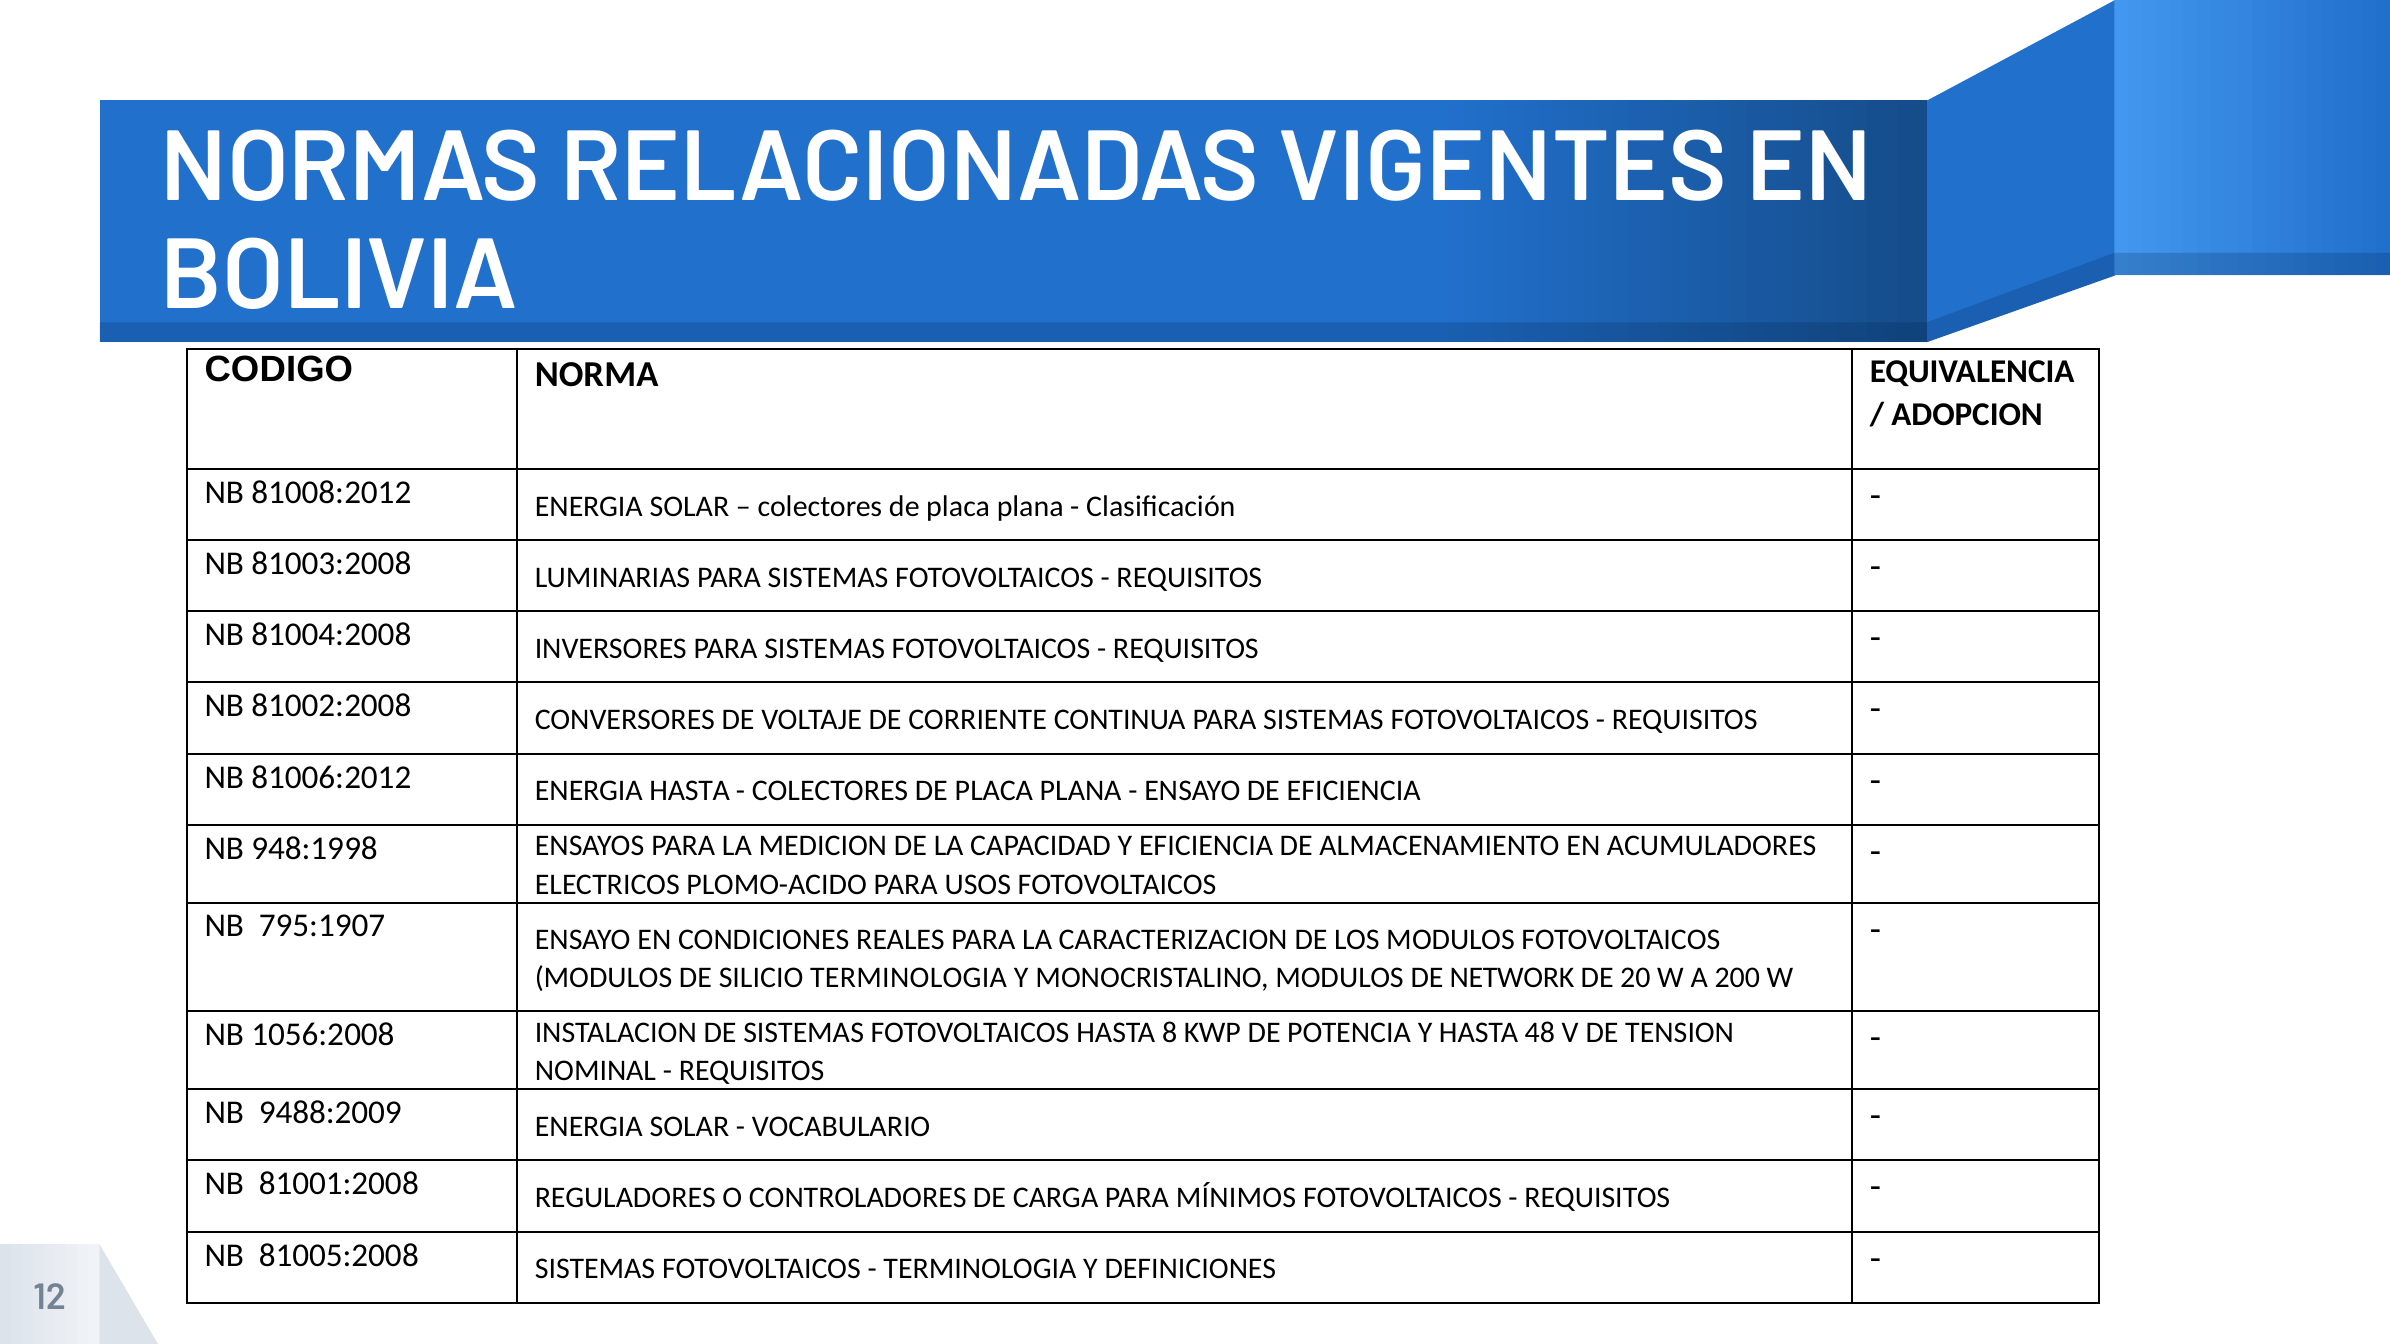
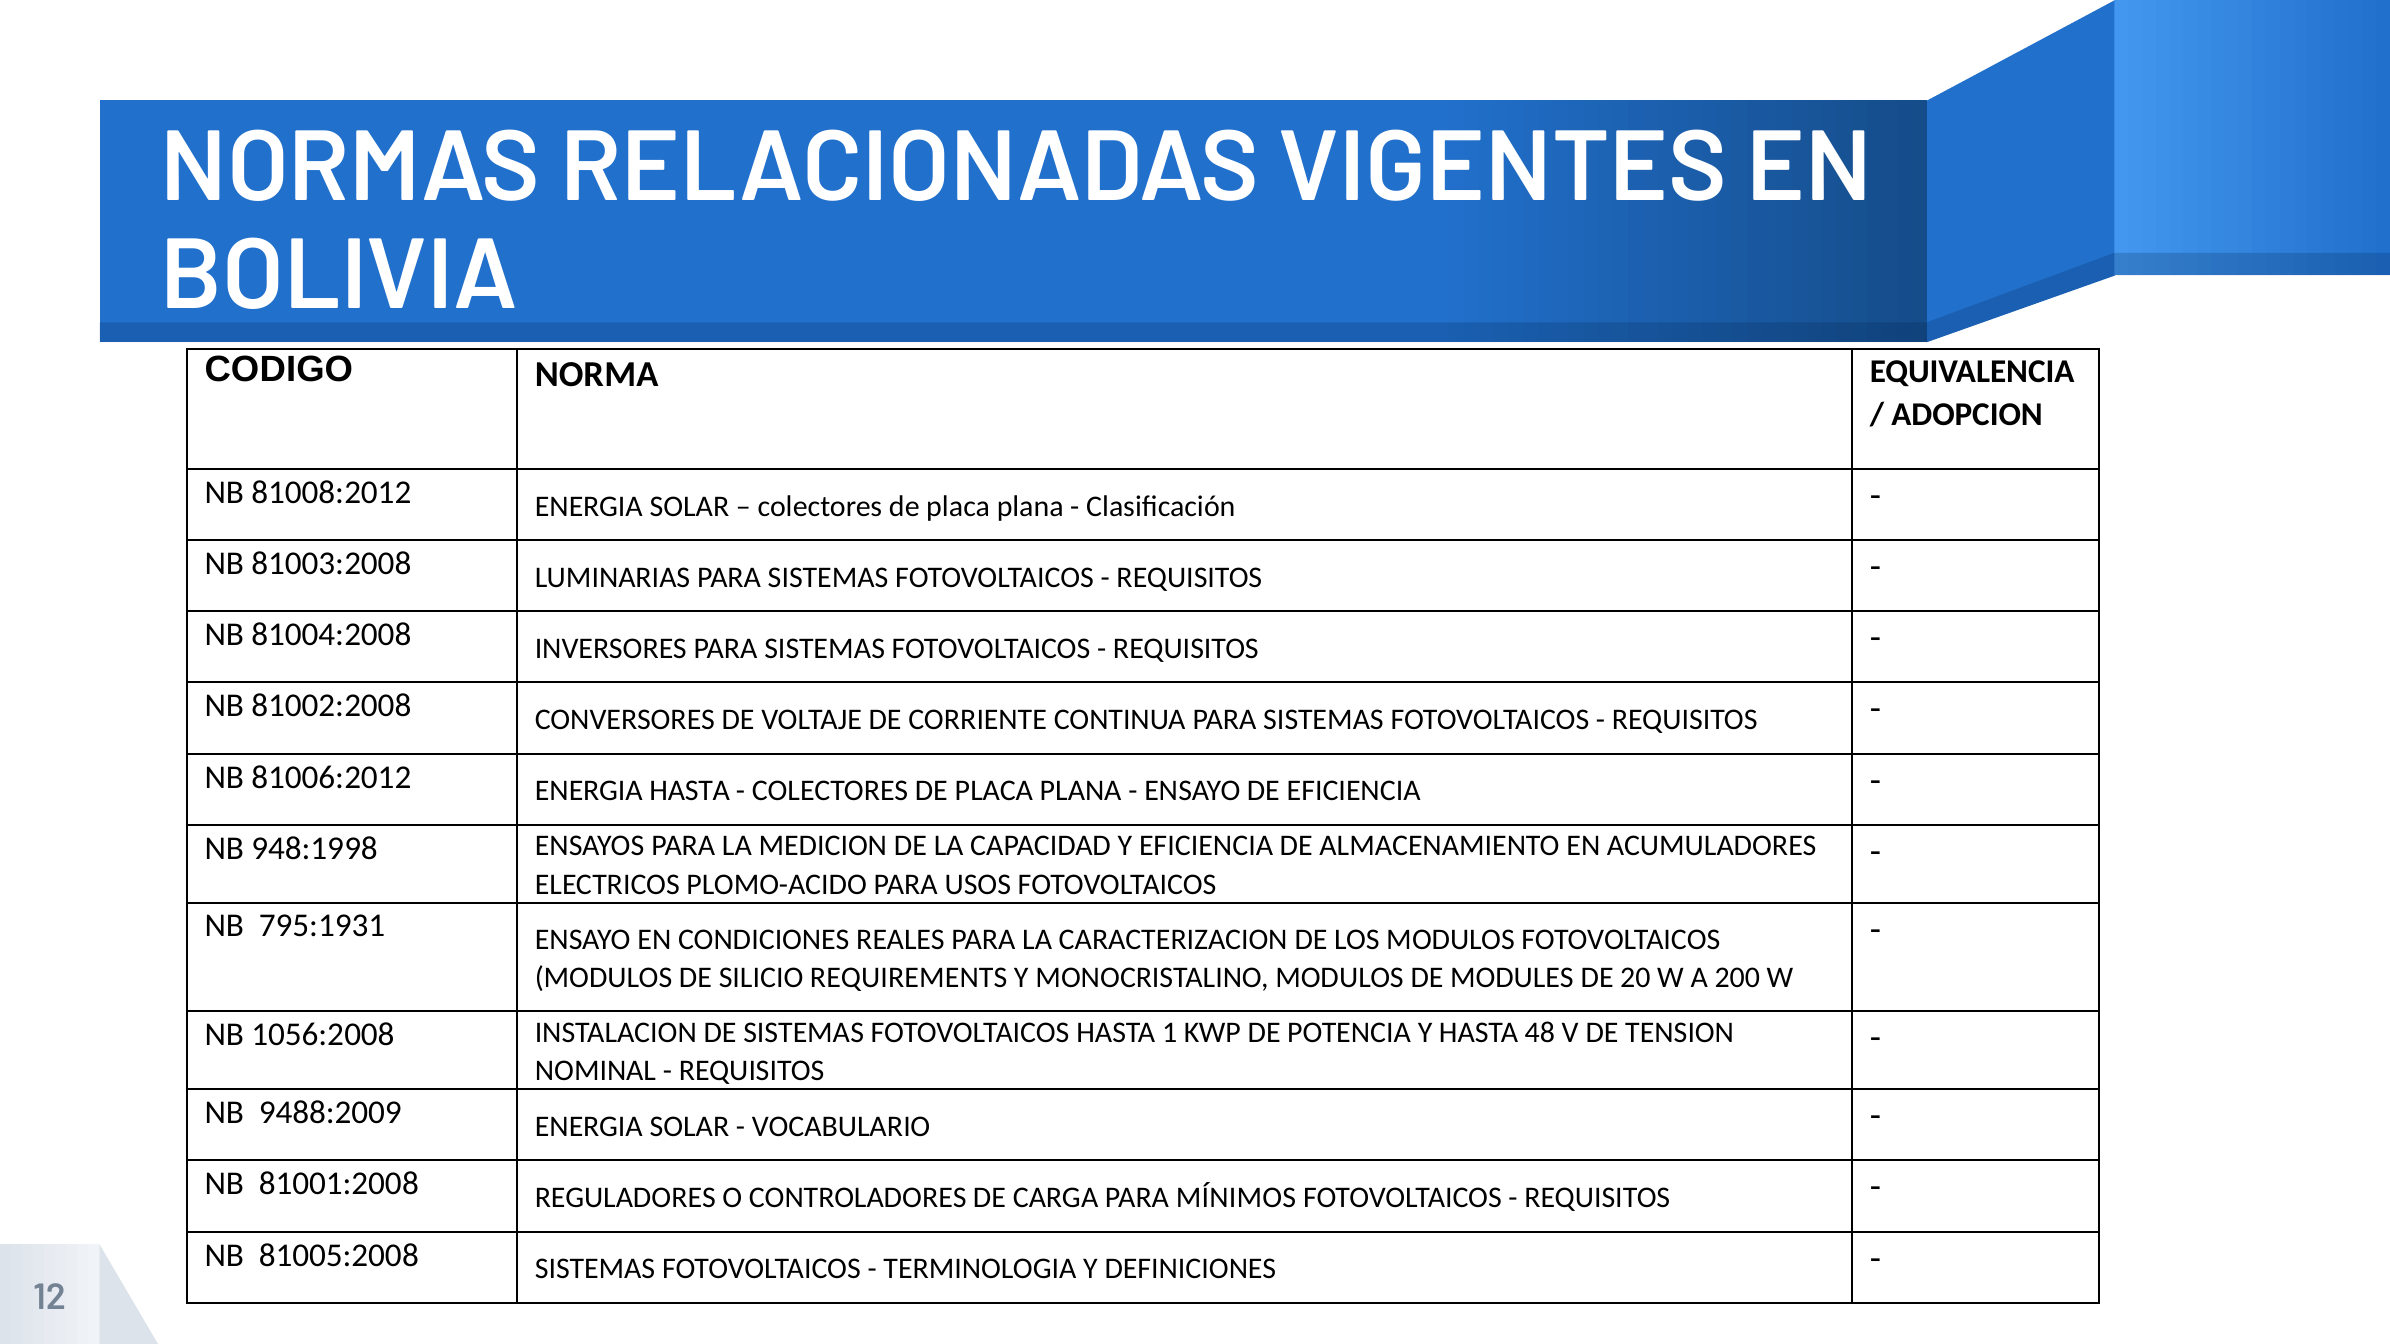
795:1907: 795:1907 -> 795:1931 (322, 926)
SILICIO TERMINOLOGIA: TERMINOLOGIA -> REQUIREMENTS (909, 978)
NETWORK: NETWORK -> MODULES (1512, 978)
8: 8 -> 1 (1170, 1033)
